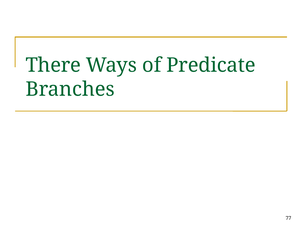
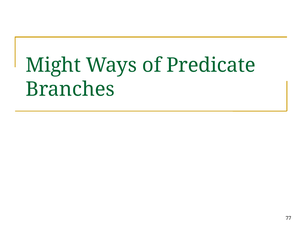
There: There -> Might (53, 65)
